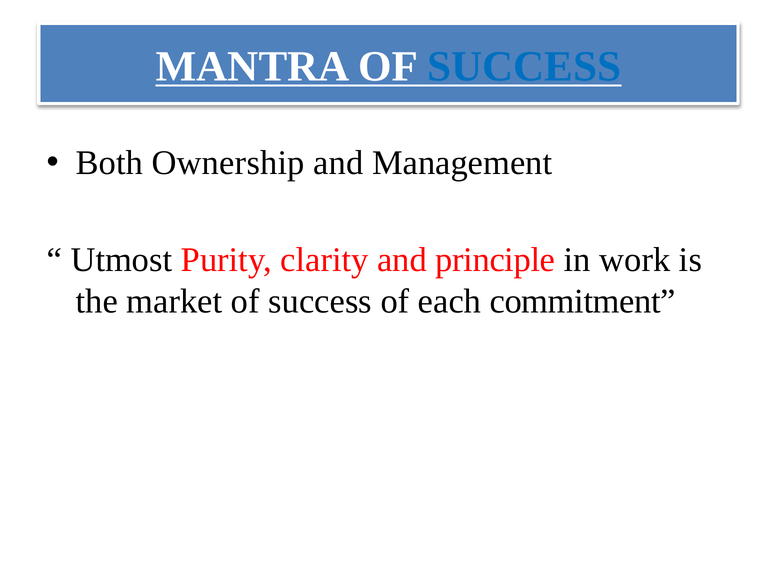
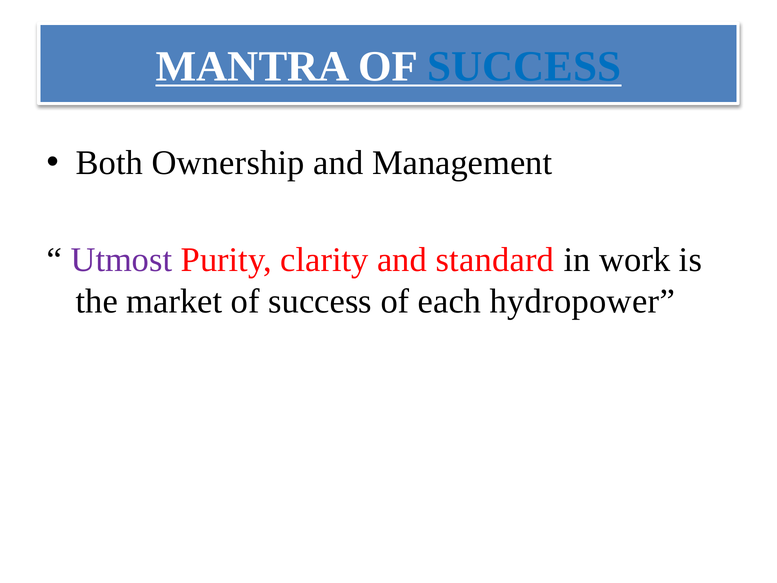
Utmost colour: black -> purple (121, 260)
principle: principle -> standard (495, 260)
commitment: commitment -> hydropower (582, 301)
